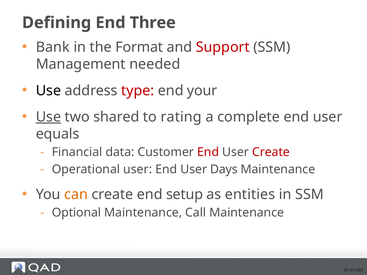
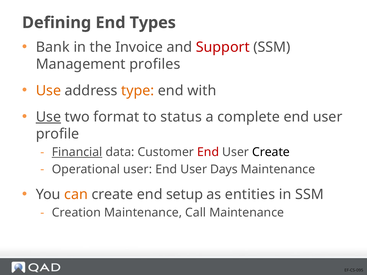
Three: Three -> Types (153, 23)
Format: Format -> Invoice (139, 47)
needed: needed -> profiles (155, 64)
Use colour: black -> orange (48, 91)
type colour: red -> orange (138, 91)
your: your -> with (202, 91)
shared: shared -> format (116, 117)
rating: rating -> status (181, 117)
equals: equals -> profile (58, 134)
Financial underline: none -> present (77, 152)
Create colour: red -> black (271, 152)
Optional: Optional -> Creation (76, 213)
